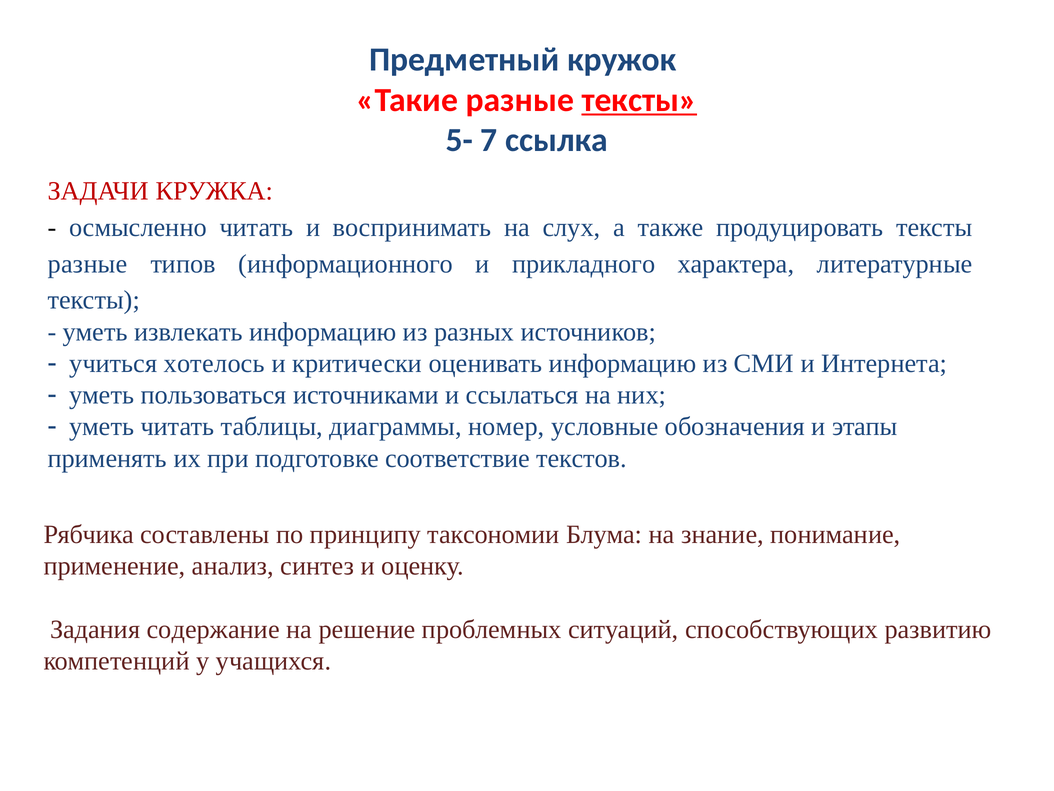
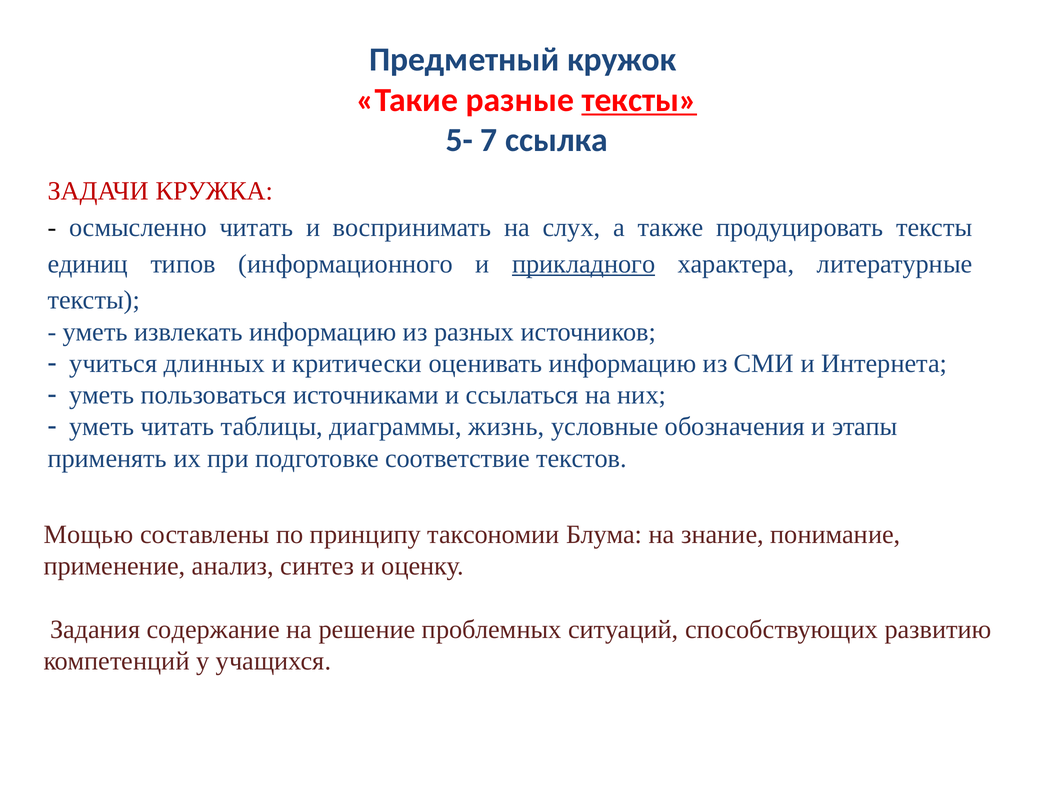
разные: разные -> единиц (88, 264)
прикладного underline: none -> present (584, 264)
хотелось: хотелось -> длинных (214, 363)
номер: номер -> жизнь (506, 426)
Рябчика: Рябчика -> Мощью (88, 534)
